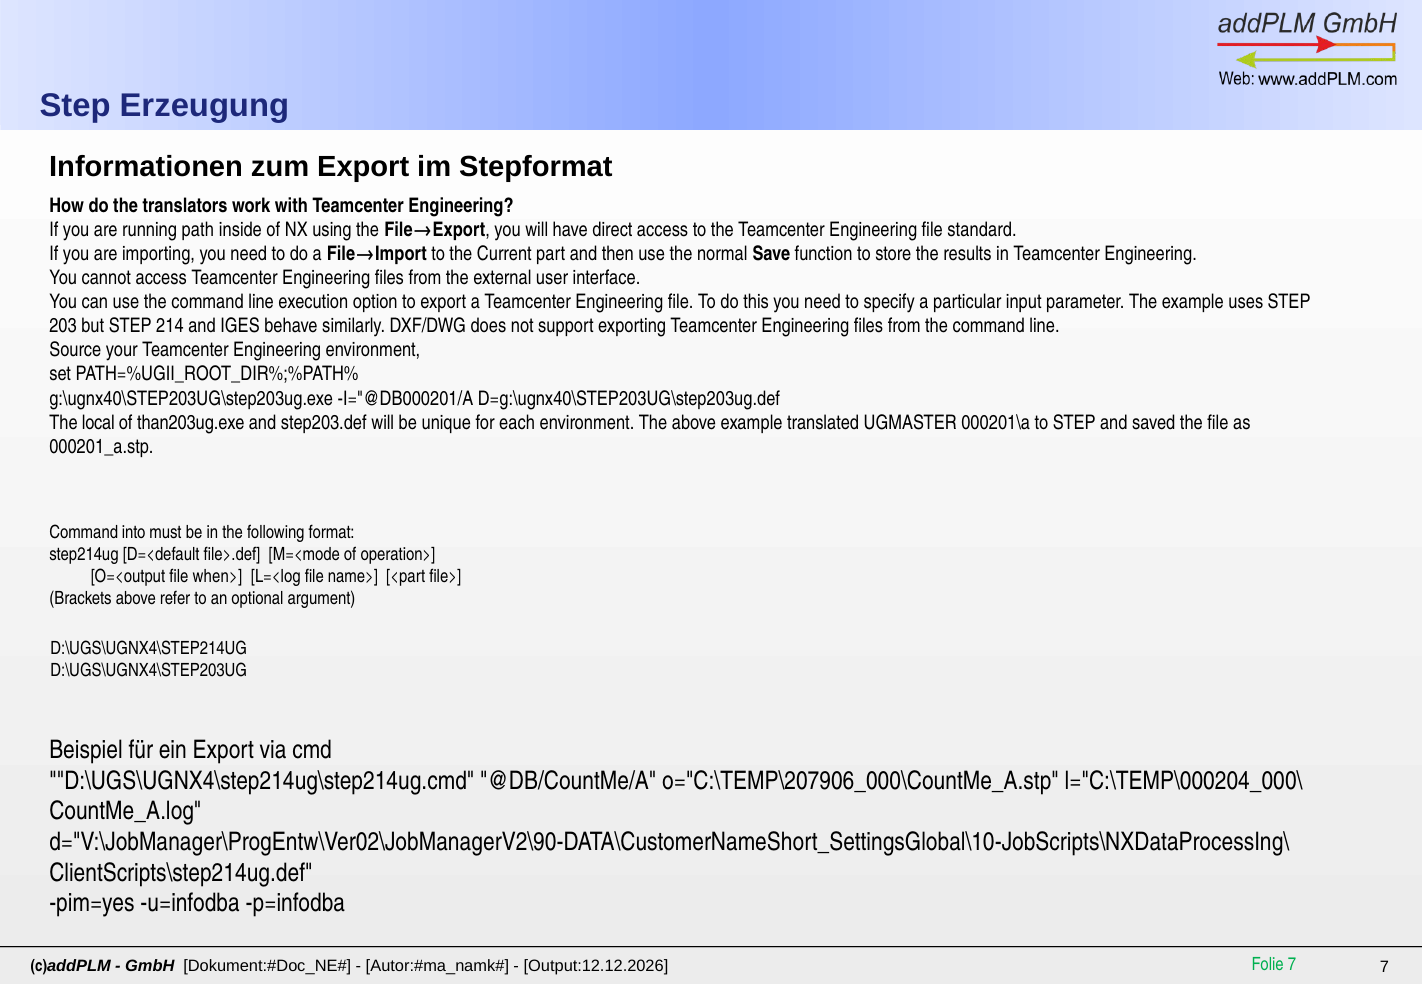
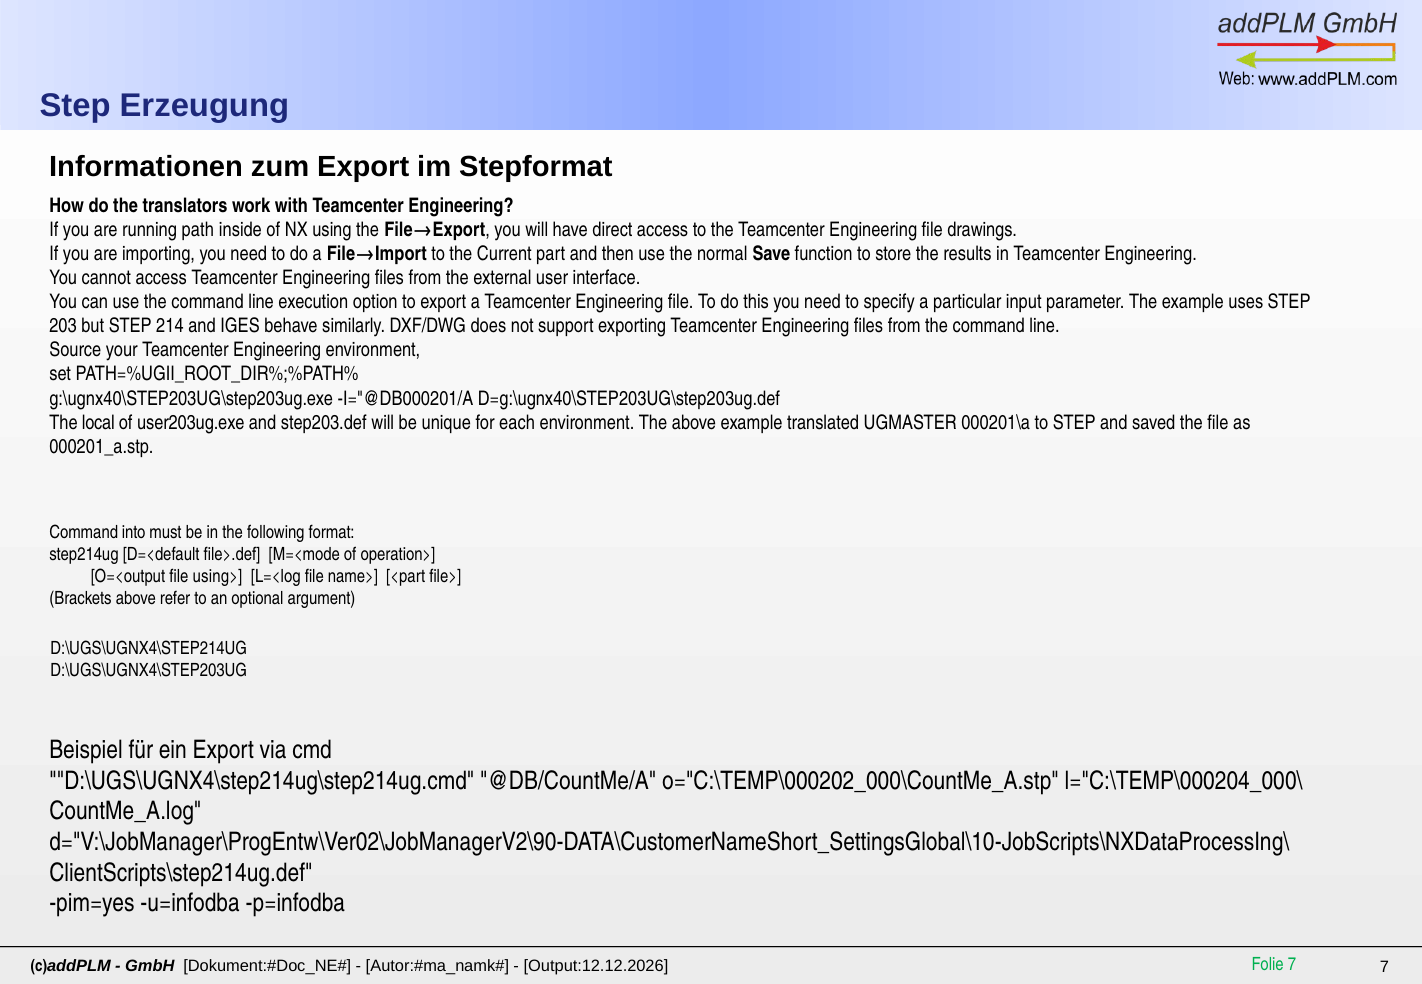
standard: standard -> drawings (982, 230)
than203ug.exe: than203ug.exe -> user203ug.exe (191, 423)
when>: when> -> using> (218, 576)
o="C:\TEMP\207906_000\CountMe_A.stp: o="C:\TEMP\207906_000\CountMe_A.stp -> o="C:\TEMP\000202_000\CountMe_A.stp (861, 781)
